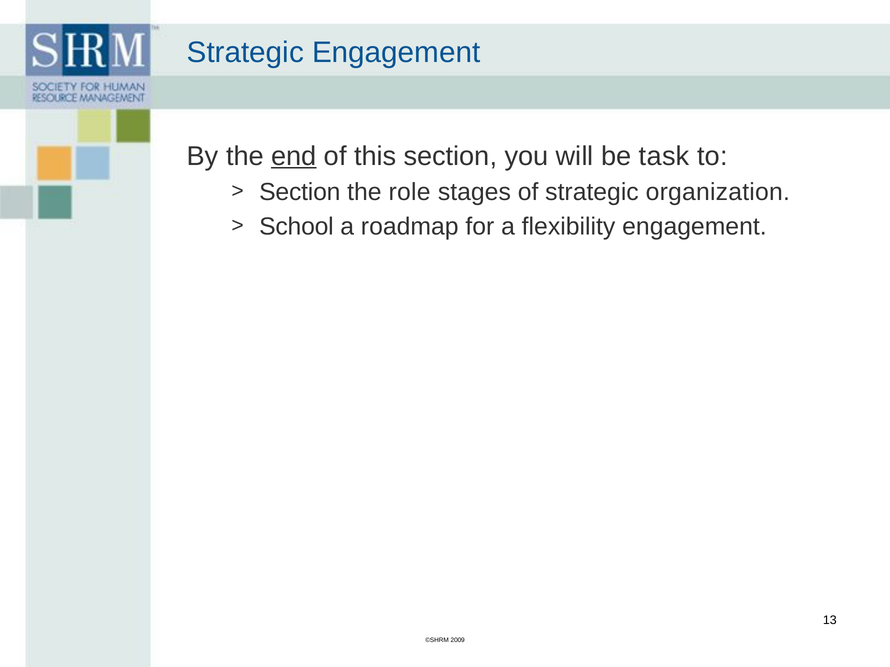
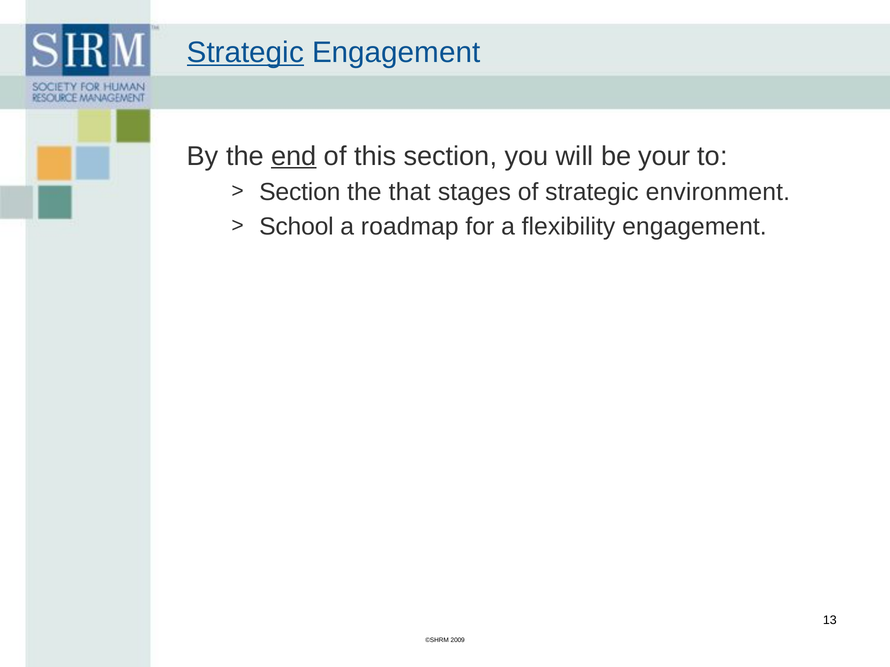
Strategic underline: none -> present (245, 53)
task: task -> your (664, 156)
role: role -> that (410, 192)
organization: organization -> environment (718, 192)
